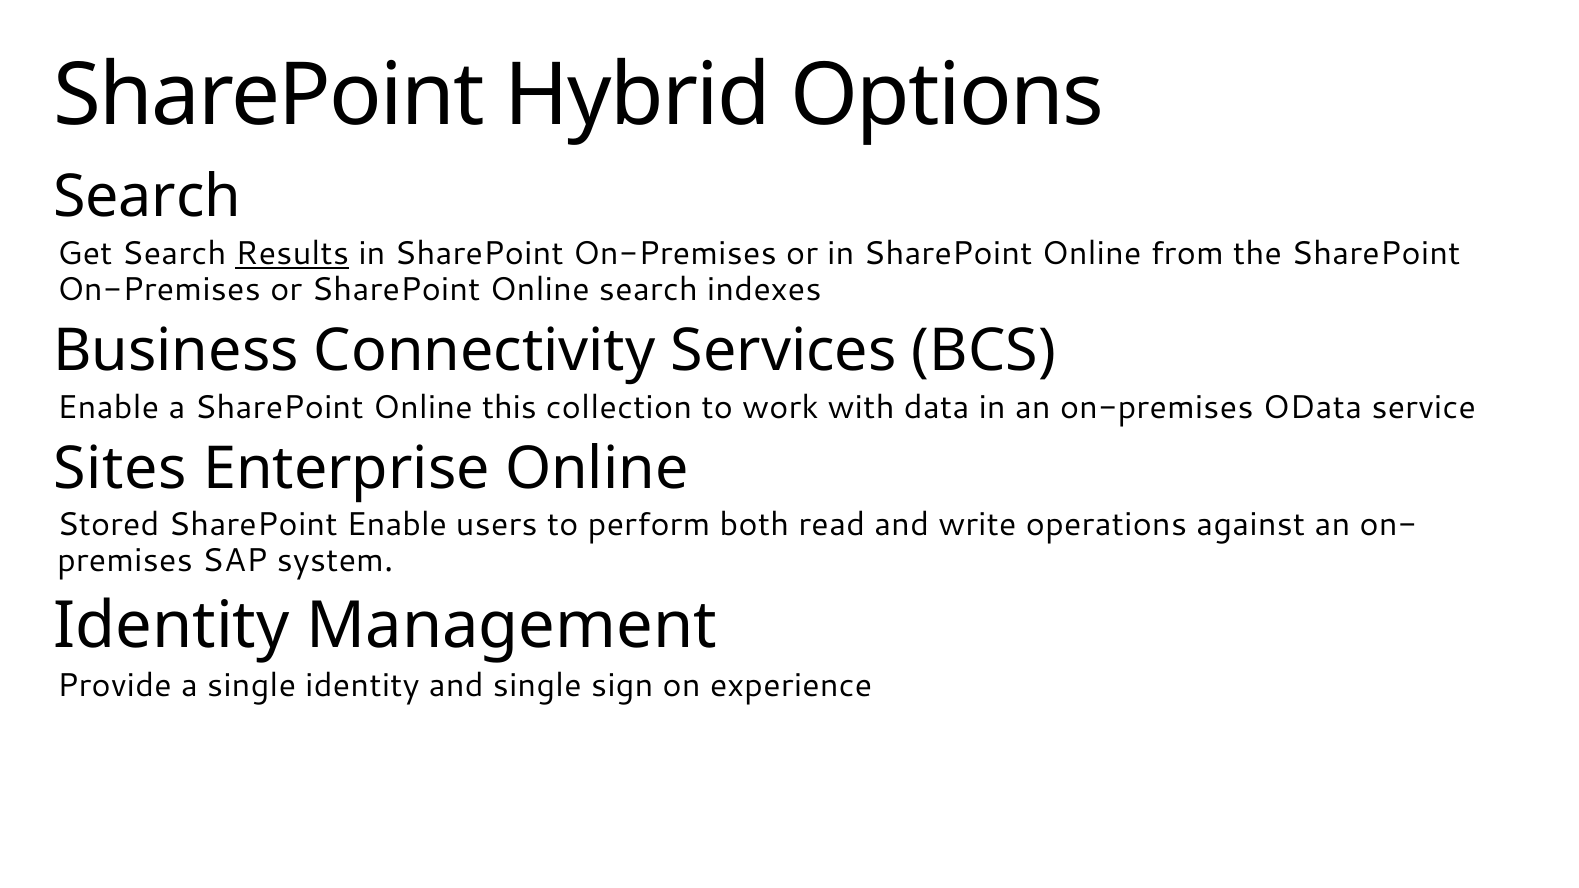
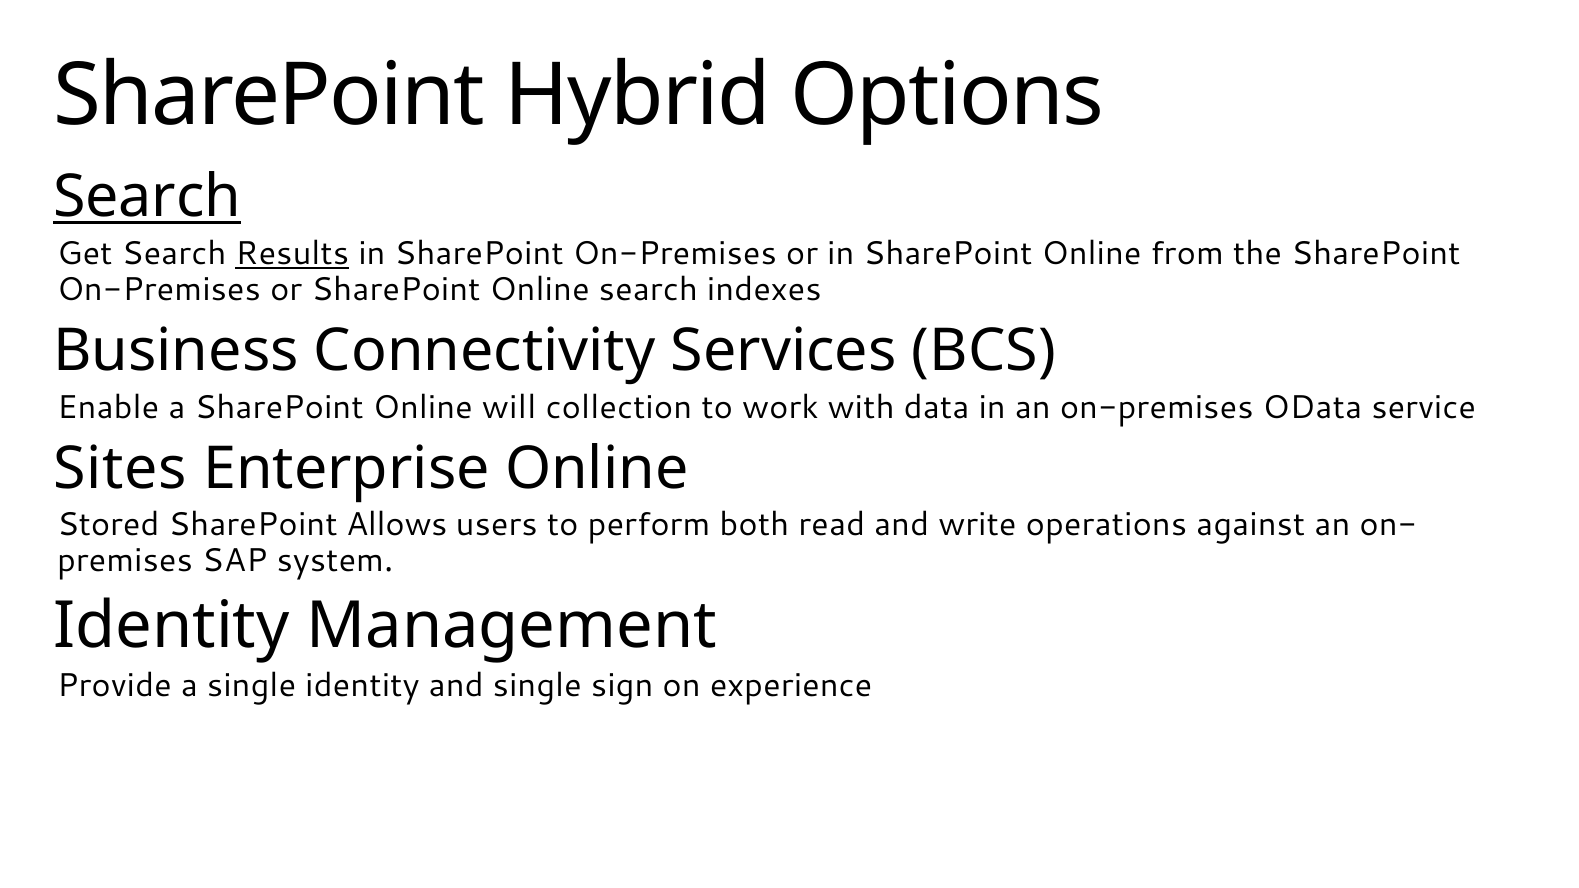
Search underline: none -> present (147, 197)
this: this -> will (509, 407)
SharePoint Enable: Enable -> Allows (397, 525)
